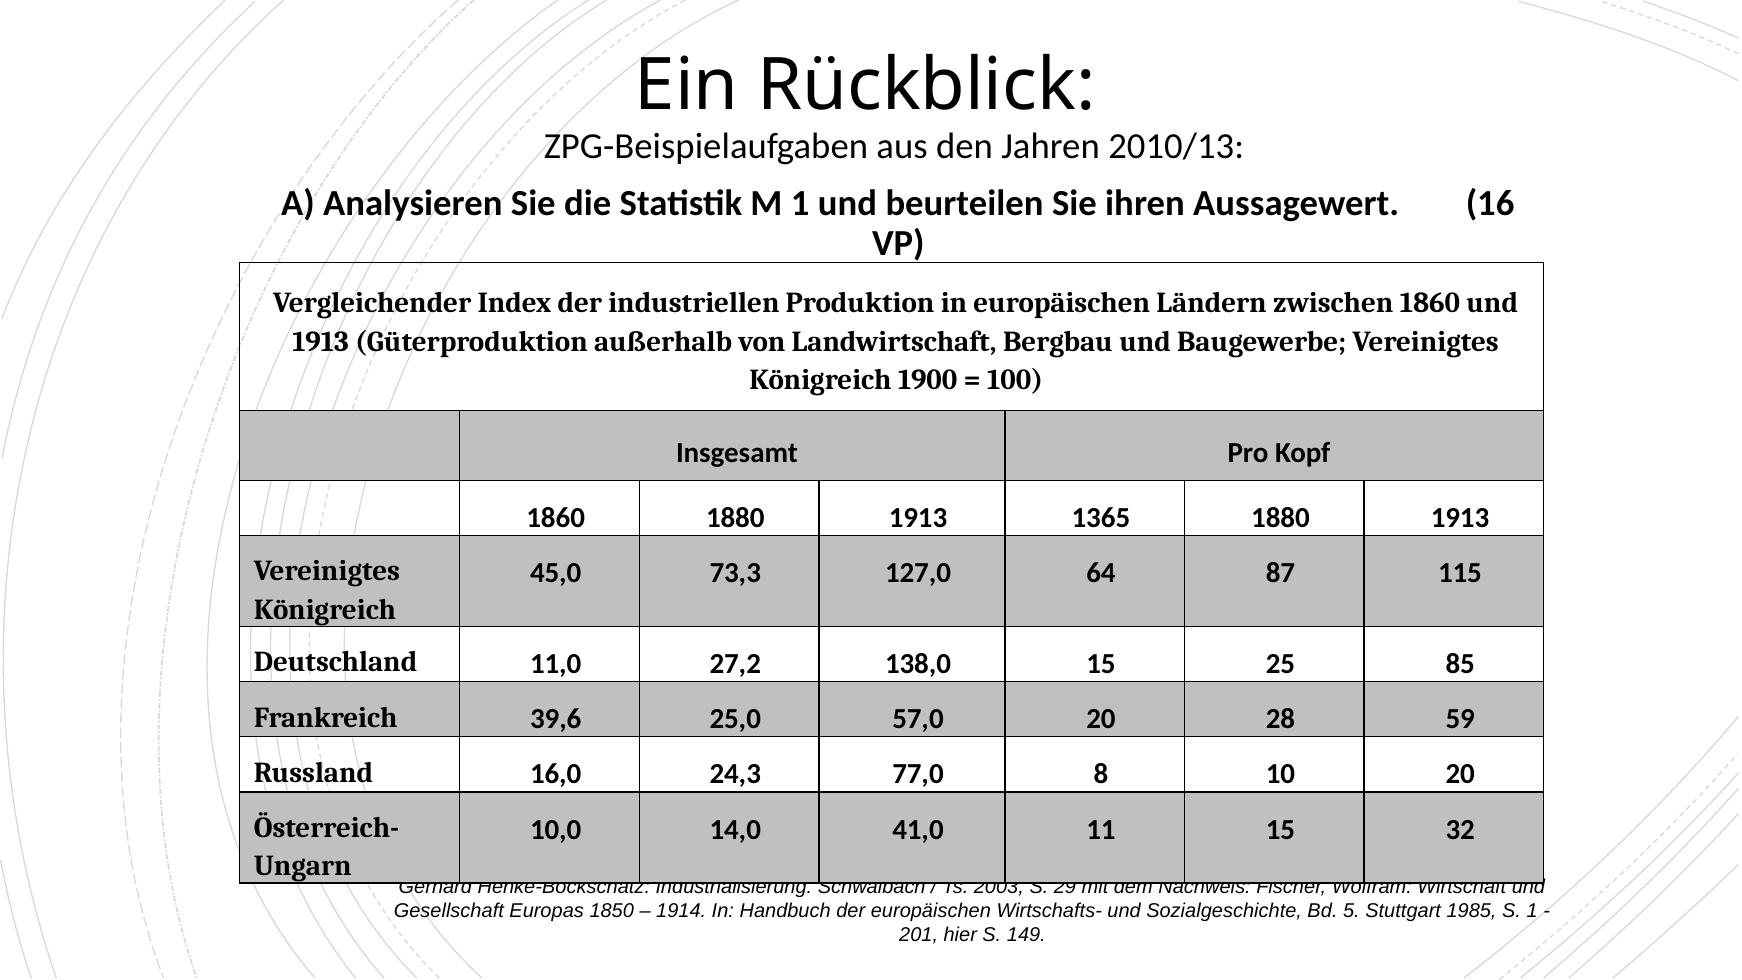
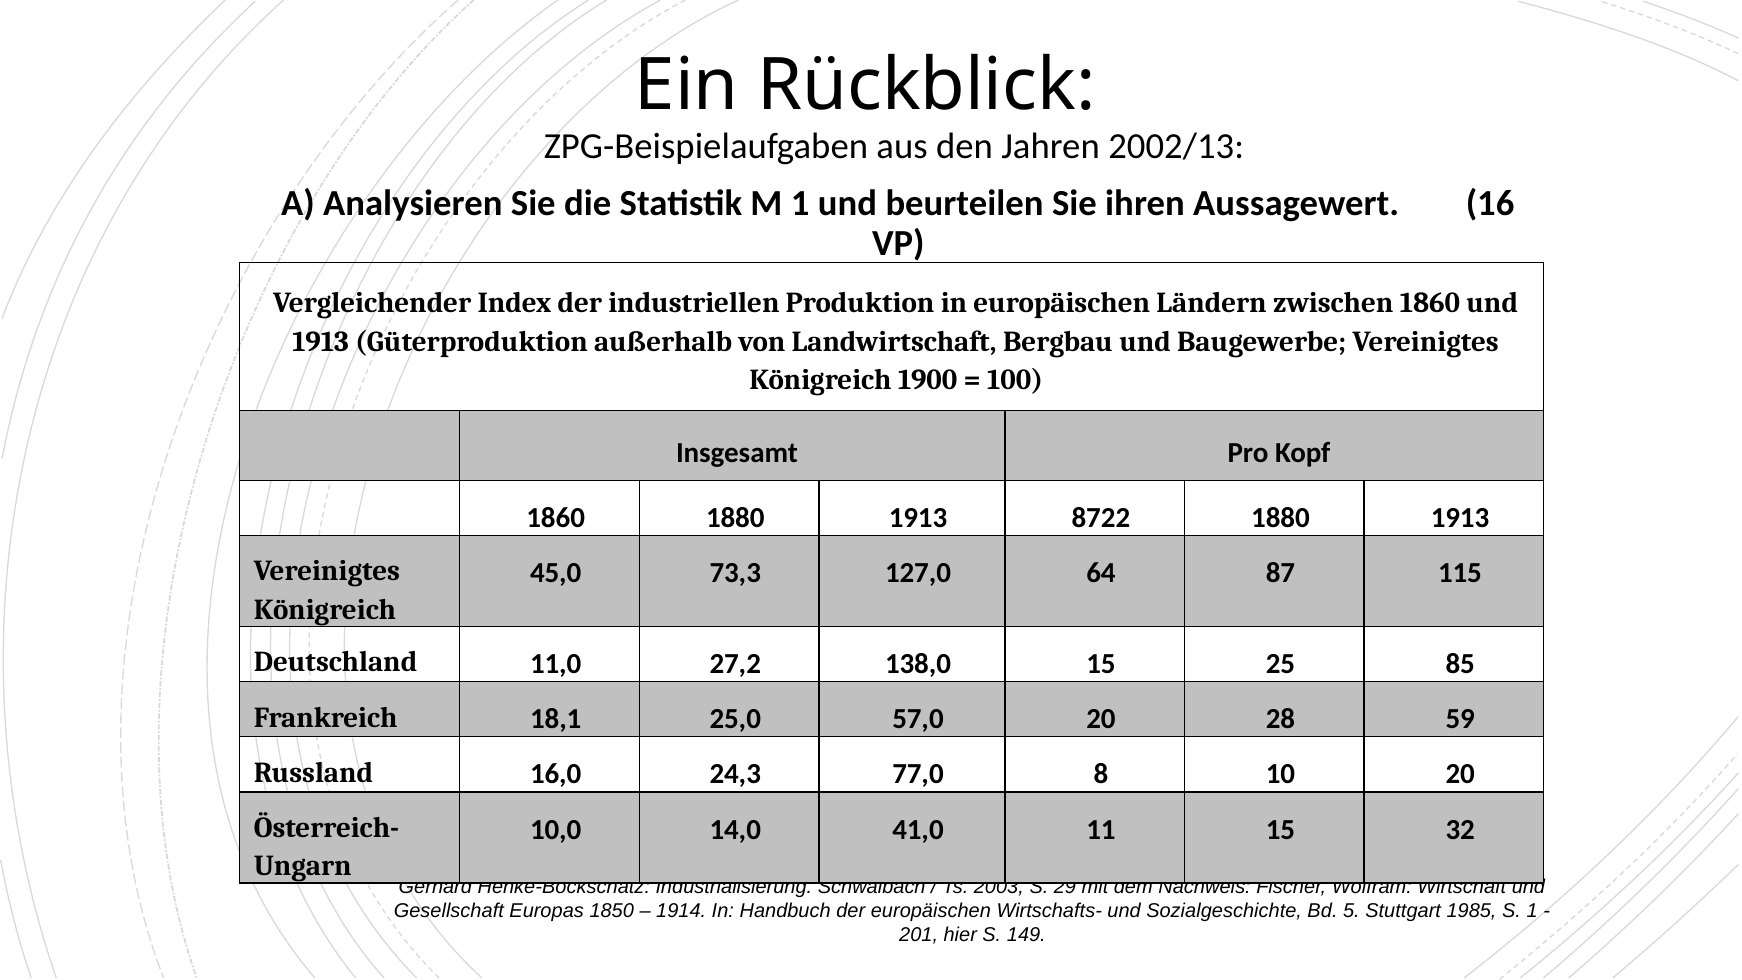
2010/13: 2010/13 -> 2002/13 (1176, 147)
1365: 1365 -> 8722 (1101, 518)
39,6: 39,6 -> 18,1 (556, 719)
